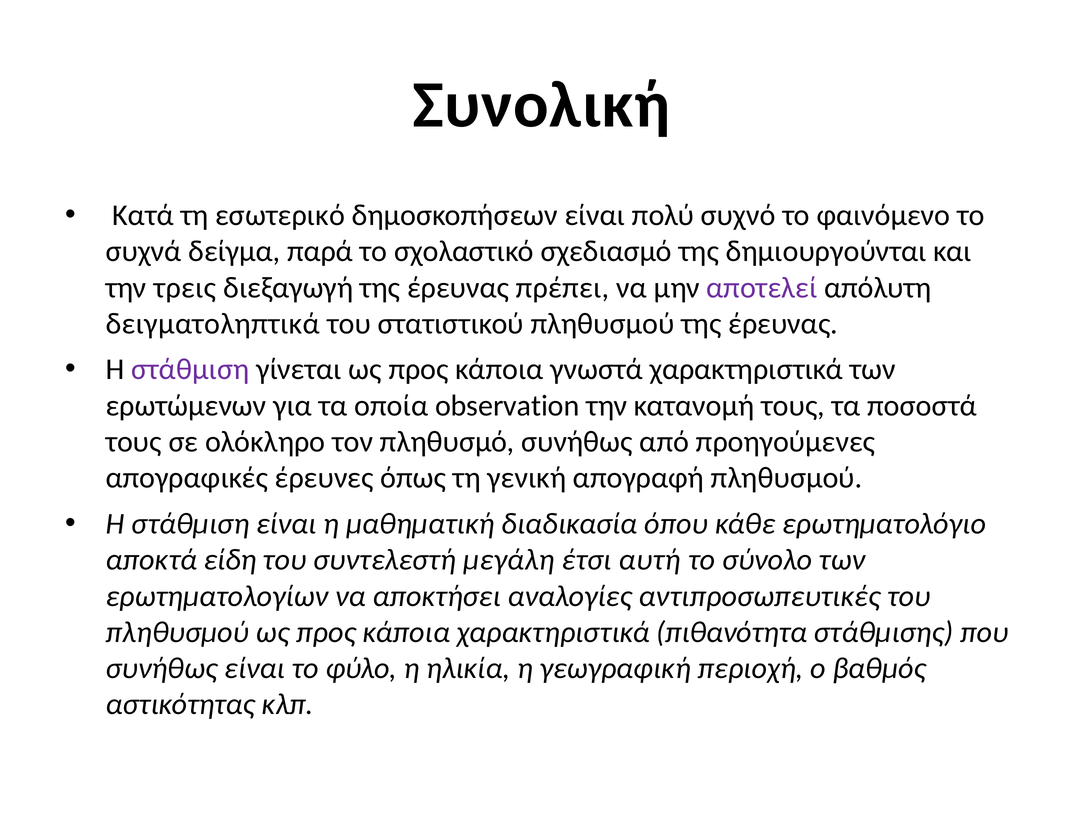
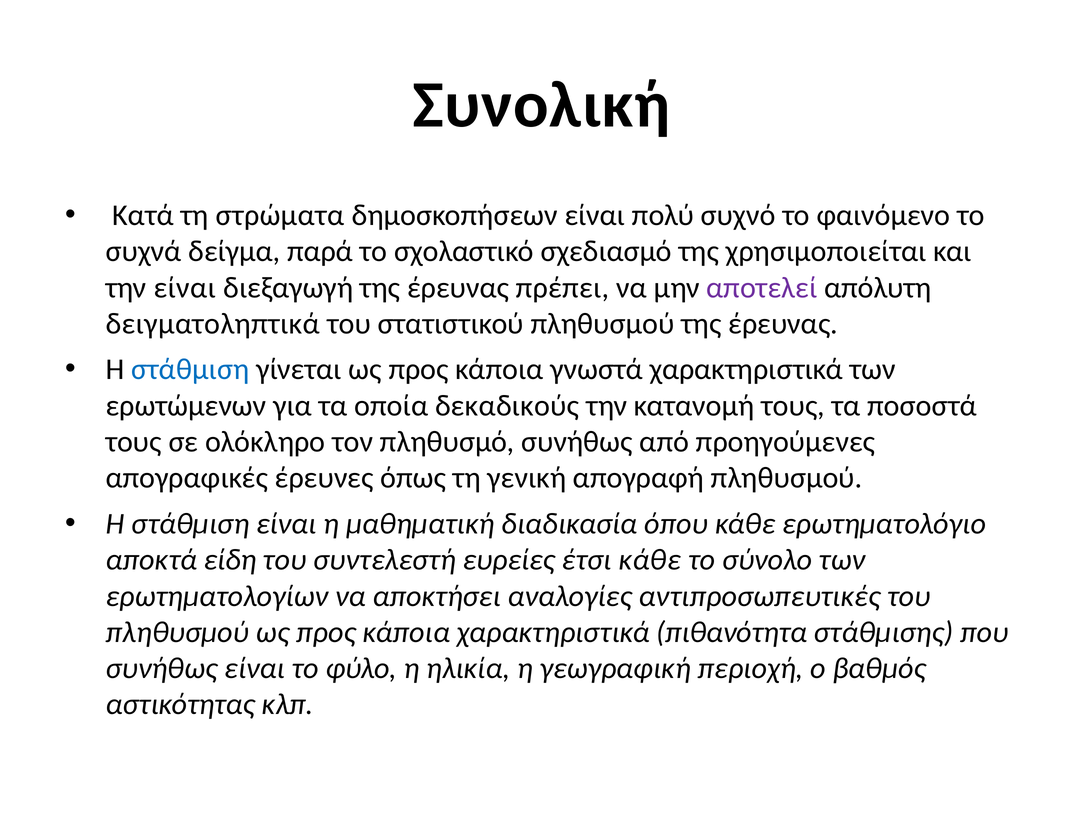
εσωτερικό: εσωτερικό -> στρώματα (280, 215)
δημιουργούνται: δημιουργούνται -> χρησιμοποιείται (826, 251)
την τρεις: τρεις -> είναι (185, 288)
στάθμιση colour: purple -> blue (190, 370)
observation: observation -> δεκαδικούς (507, 406)
μεγάλη: μεγάλη -> ευρείες (509, 560)
έτσι αυτή: αυτή -> κάθε (650, 560)
